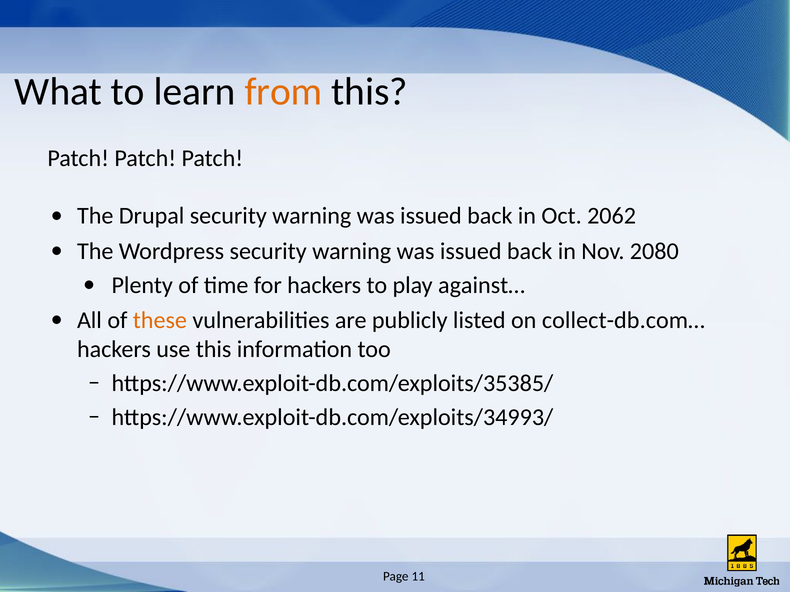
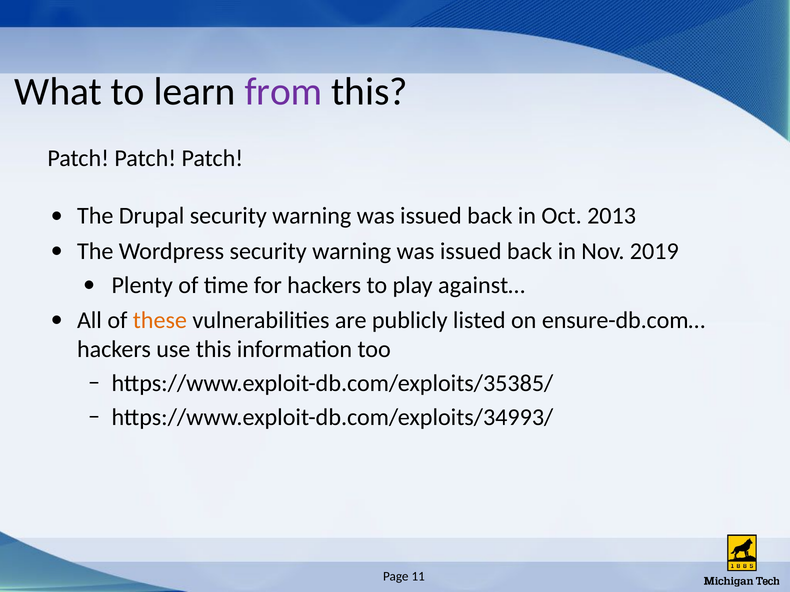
from colour: orange -> purple (283, 92)
2062: 2062 -> 2013 (612, 216)
2080: 2080 -> 2019 (654, 251)
collect-db.com…: collect-db.com… -> ensure-db.com… (623, 321)
